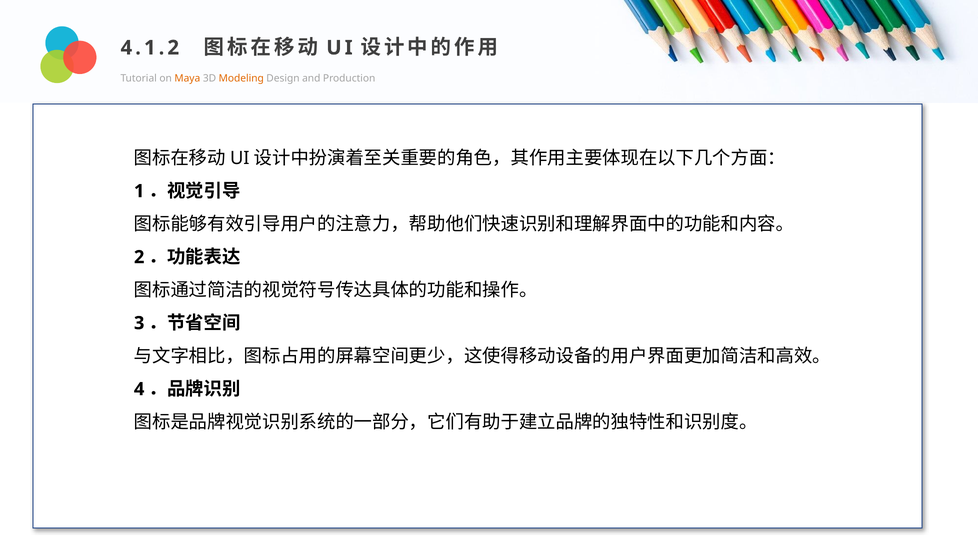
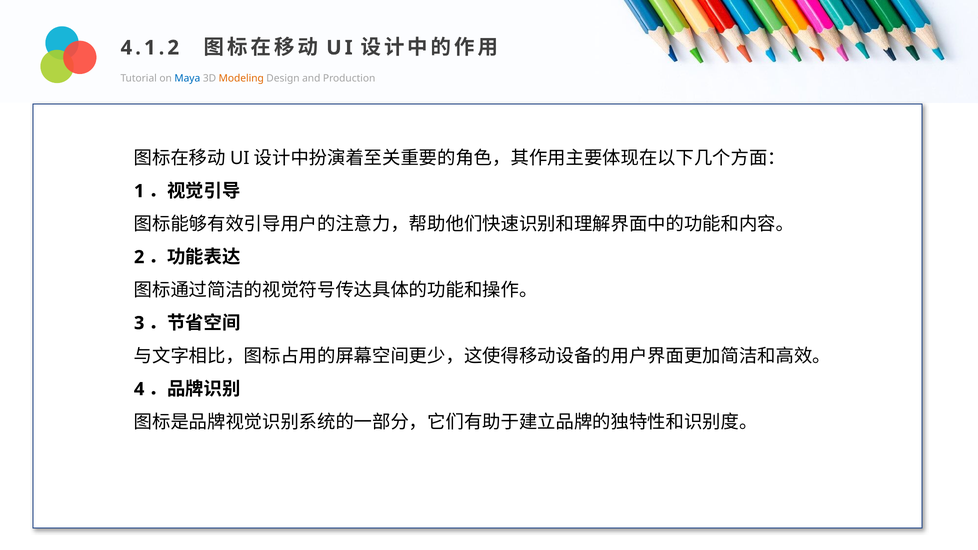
Maya colour: orange -> blue (187, 79)
